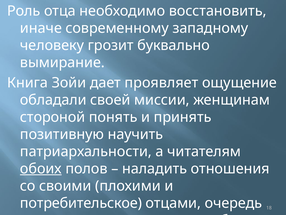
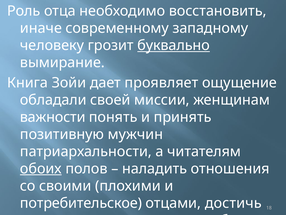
буквально underline: none -> present (174, 45)
стороной: стороной -> важности (53, 117)
научить: научить -> мужчин (135, 134)
очередь: очередь -> достичь (233, 203)
